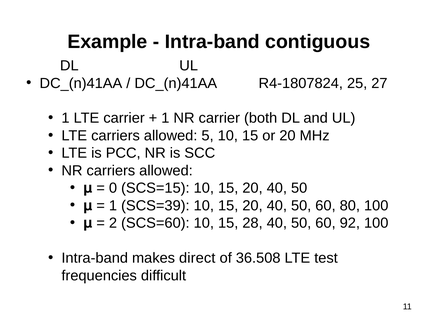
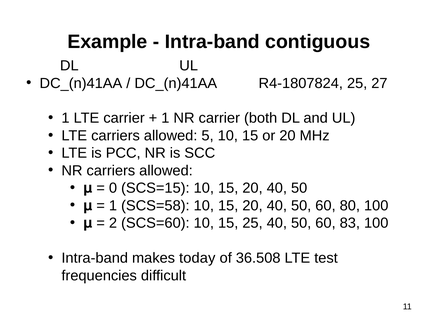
SCS=39: SCS=39 -> SCS=58 (155, 206)
15 28: 28 -> 25 (253, 223)
92: 92 -> 83 (350, 223)
direct: direct -> today (197, 259)
